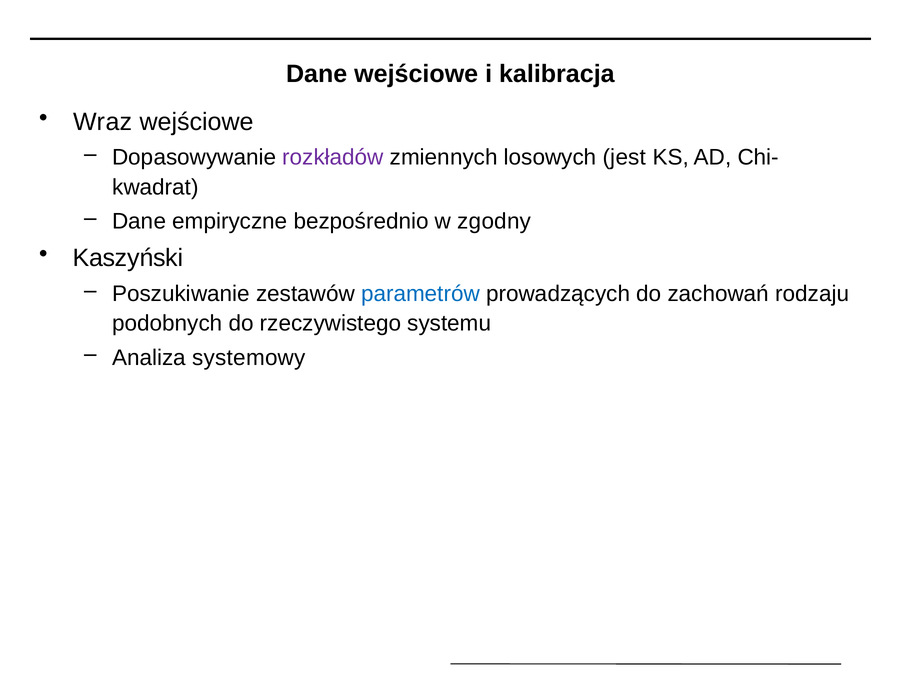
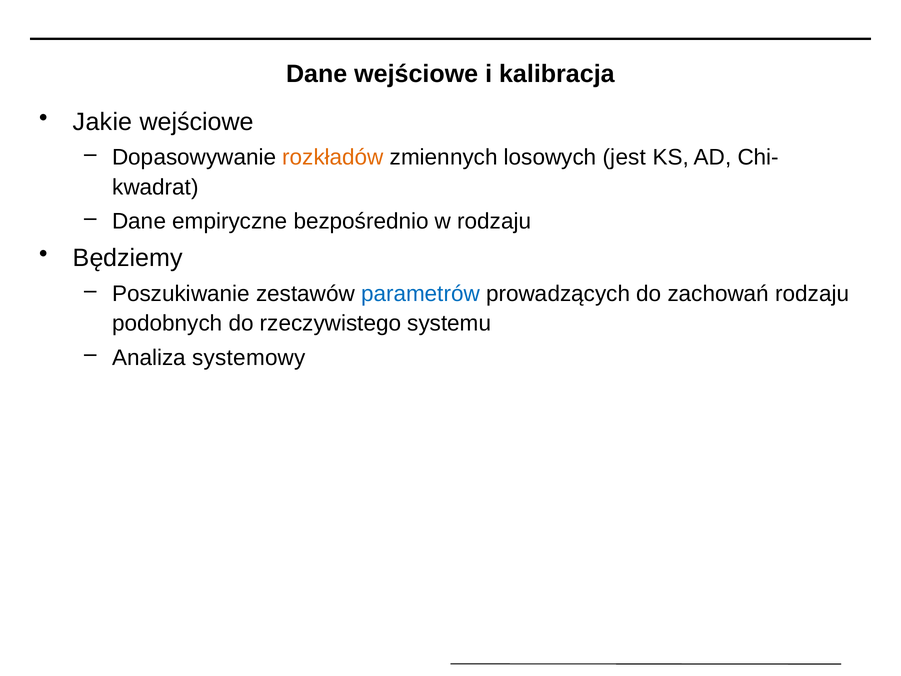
Wraz: Wraz -> Jakie (103, 122)
rozkładów colour: purple -> orange (333, 157)
w zgodny: zgodny -> rodzaju (494, 221)
Kaszyński: Kaszyński -> Będziemy (128, 258)
